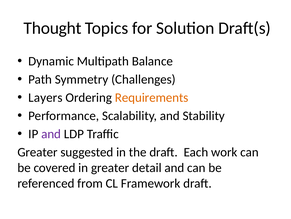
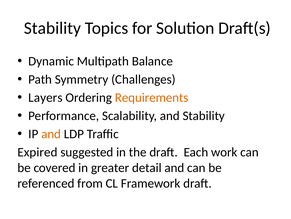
Thought: Thought -> Stability (52, 28)
and colour: purple -> orange (51, 134)
Greater: Greater -> Expired (37, 152)
